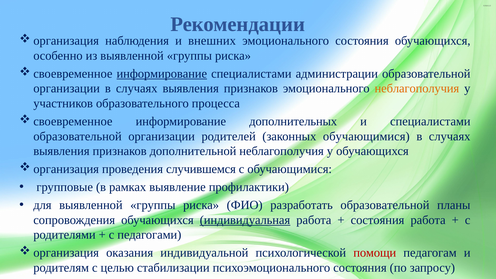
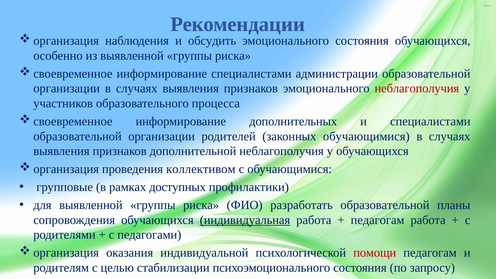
внешних: внешних -> обсудить (212, 41)
информирование underline: present -> none (162, 74)
неблагополучия colour: orange -> red (417, 89)
случившемся: случившемся -> коллективом (201, 169)
выявление: выявление -> доступных (178, 187)
состояния: состояния -> педагогам (378, 220)
